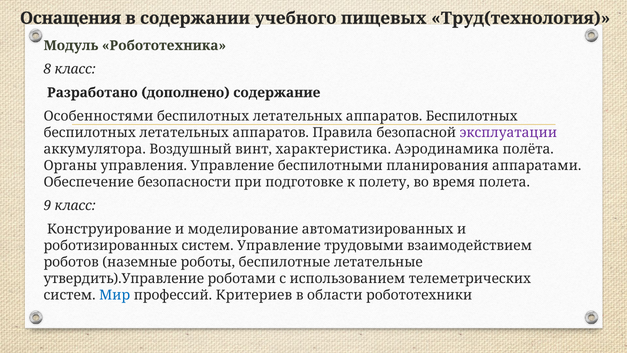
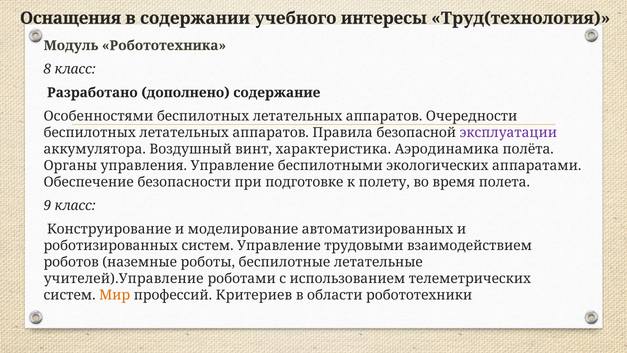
пищевых: пищевых -> интересы (384, 18)
аппаратов Беспилотных: Беспилотных -> Очередности (472, 116)
планирования: планирования -> экологических (437, 165)
утвердить).Управление: утвердить).Управление -> учителей).Управление (124, 278)
Мир colour: blue -> orange (115, 295)
